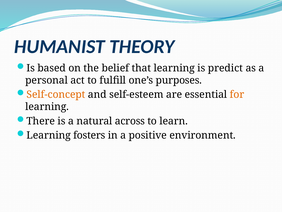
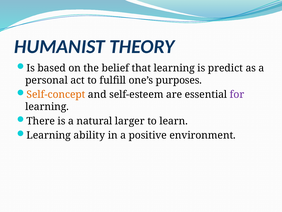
for colour: orange -> purple (237, 94)
across: across -> larger (130, 121)
fosters: fosters -> ability (89, 135)
